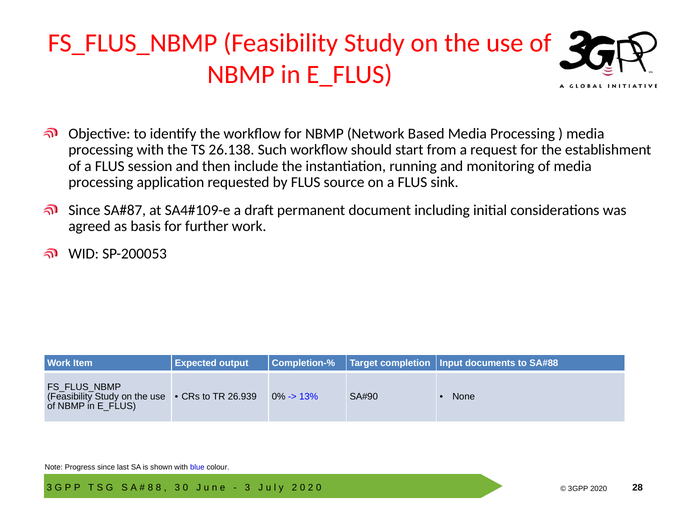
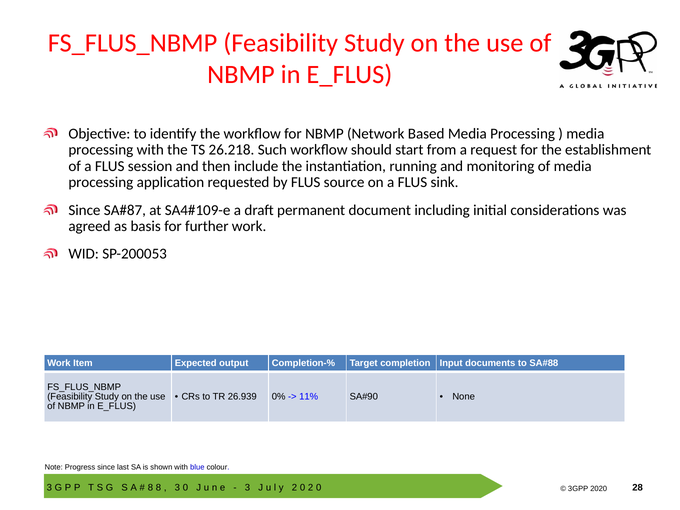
26.138: 26.138 -> 26.218 (232, 150)
13%: 13% -> 11% (309, 396)
